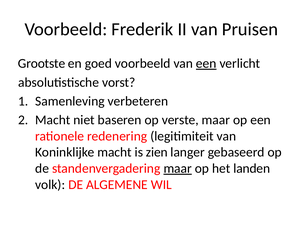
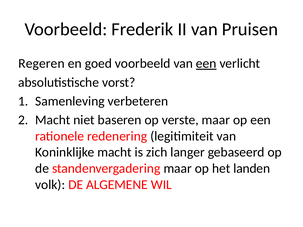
Grootste: Grootste -> Regeren (41, 64)
zien: zien -> zich (157, 152)
maar underline: present -> none (178, 169)
